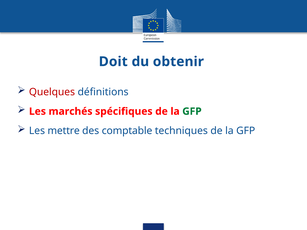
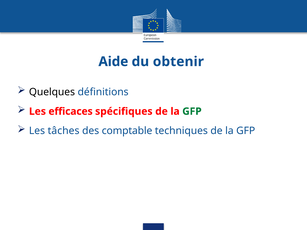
Doit: Doit -> Aide (113, 62)
Quelques colour: red -> black (52, 92)
marchés: marchés -> efficaces (71, 112)
mettre: mettre -> tâches (64, 131)
